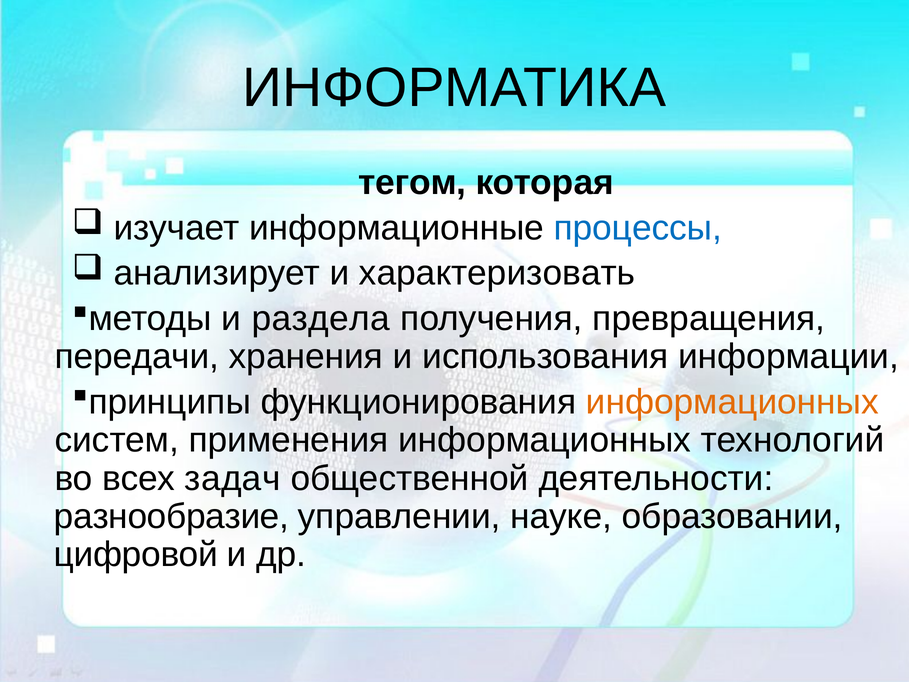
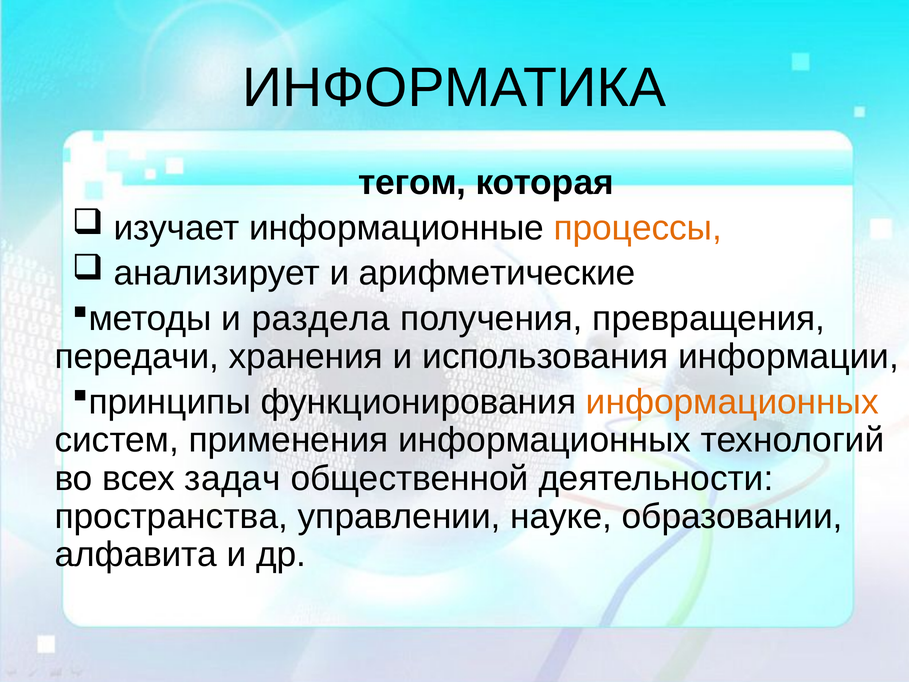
процессы colour: blue -> orange (638, 228)
характеризовать: характеризовать -> арифметические (497, 273)
разнообразие: разнообразие -> пространства (171, 516)
цифровой: цифровой -> алфавита (136, 555)
